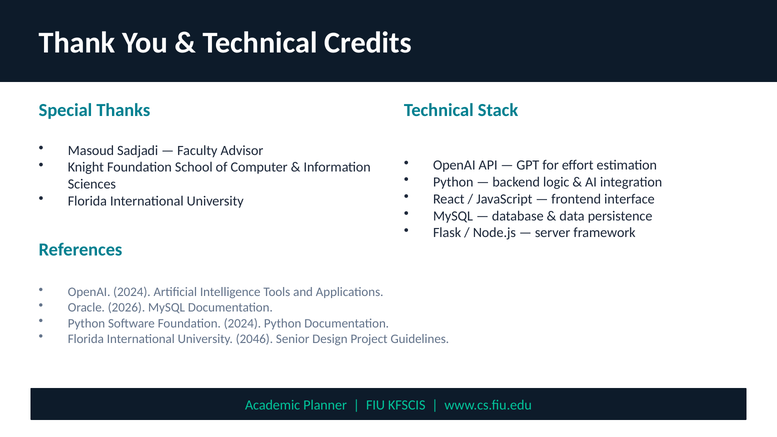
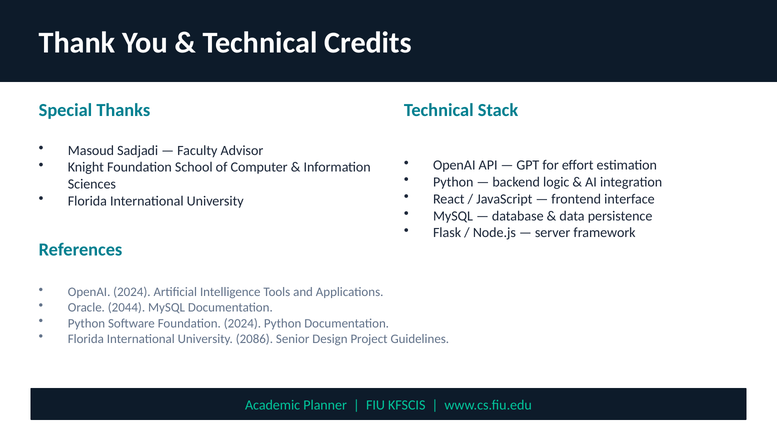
2026: 2026 -> 2044 (126, 308)
2046: 2046 -> 2086 (254, 339)
